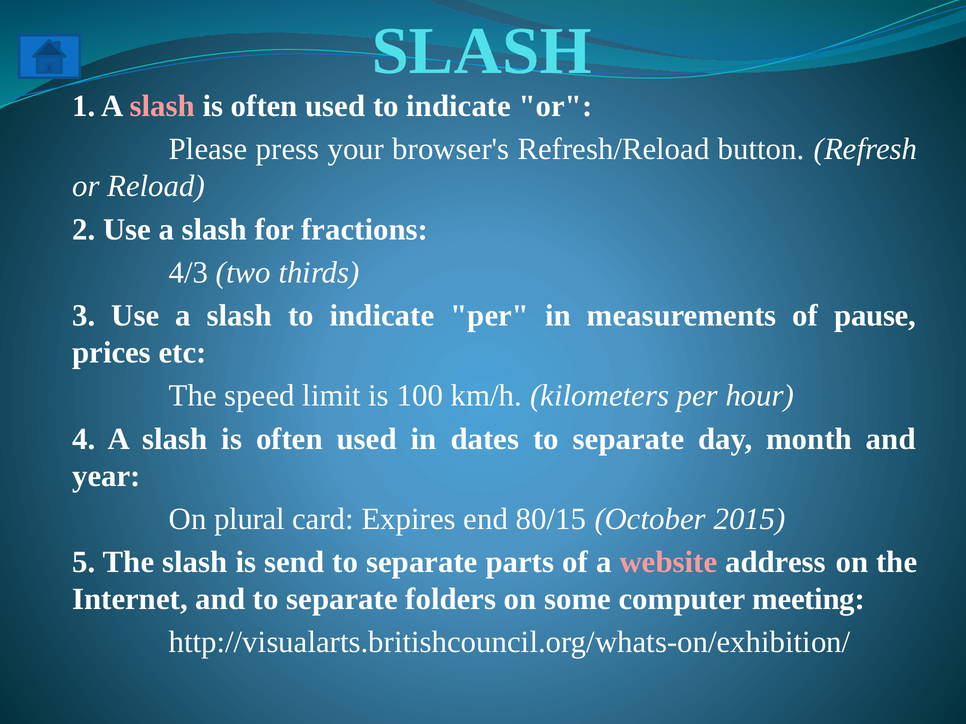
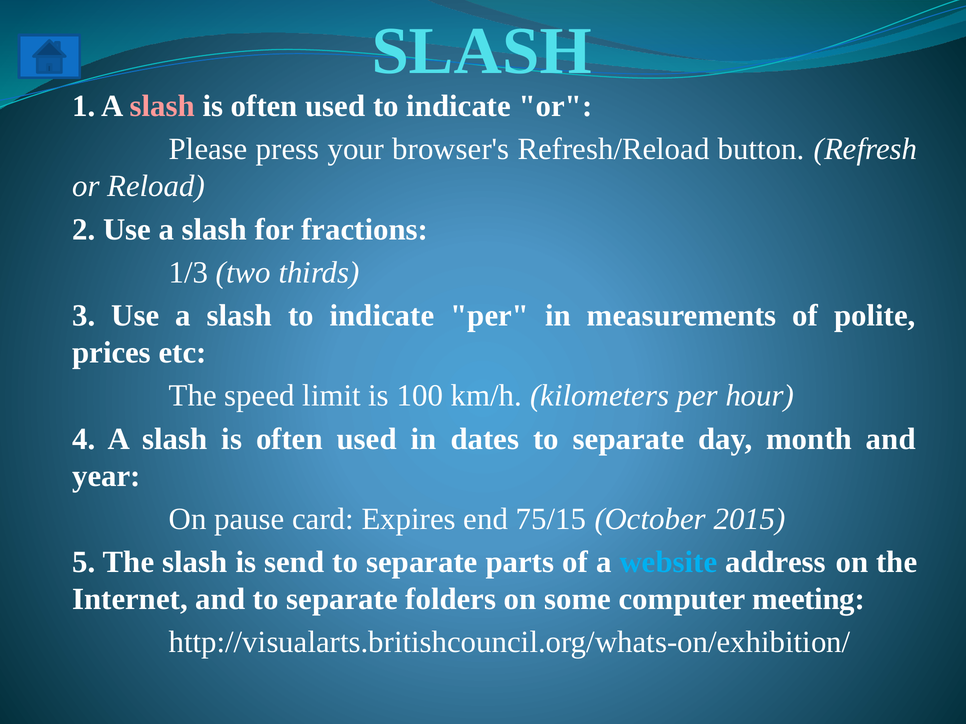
4/3: 4/3 -> 1/3 (189, 273)
pause: pause -> polite (875, 316)
plural: plural -> pause (249, 519)
80/15: 80/15 -> 75/15 (551, 519)
website colour: pink -> light blue (668, 563)
